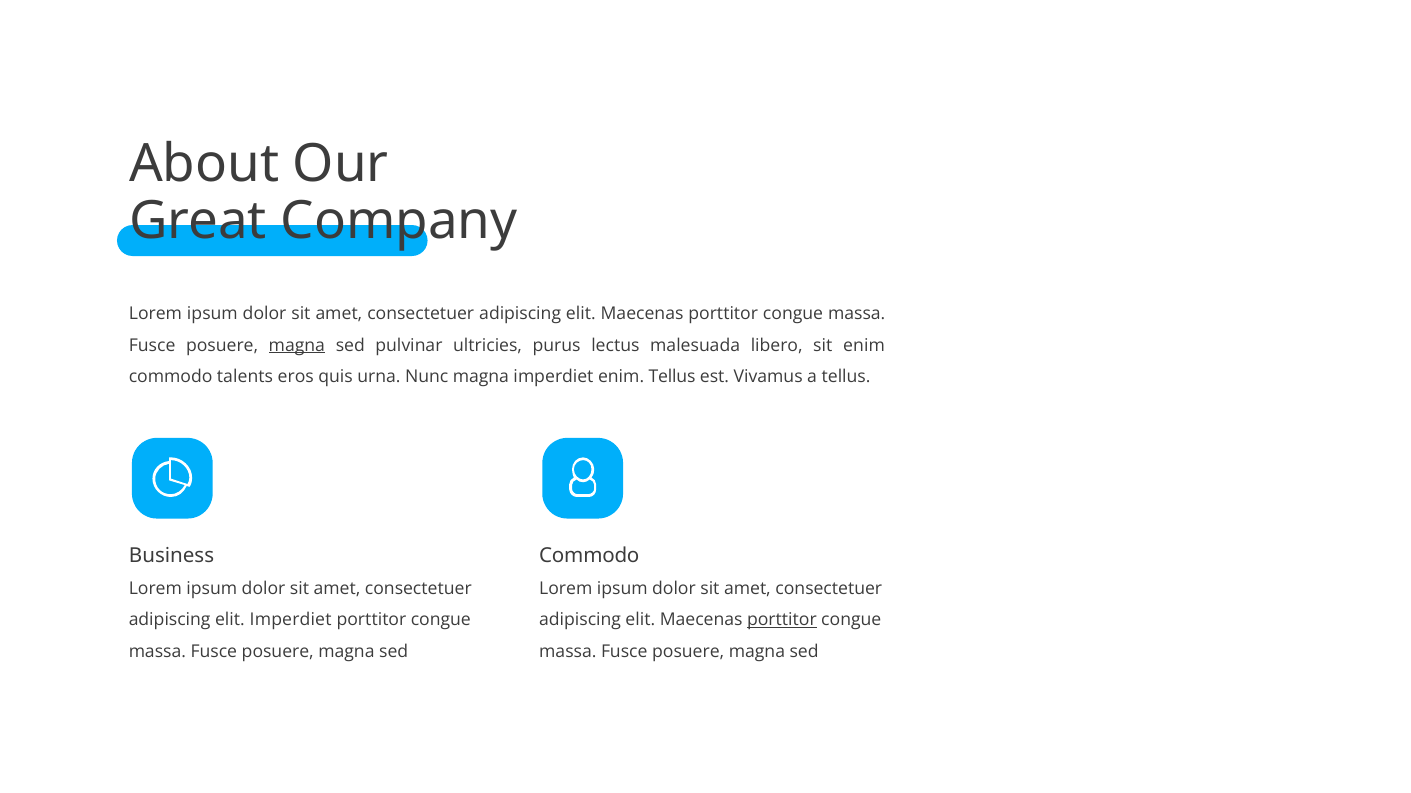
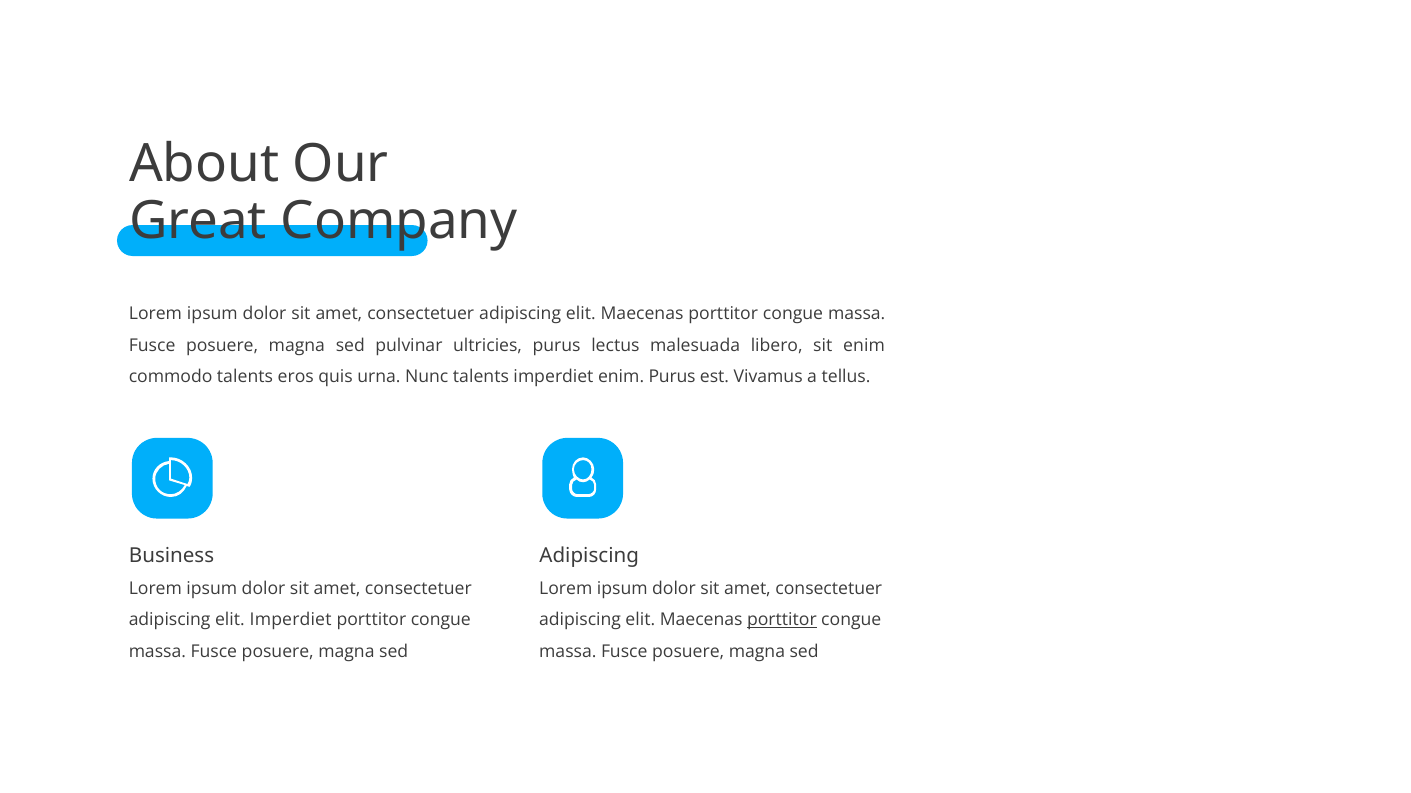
magna underline: present -> none (297, 346)
Nunc magna: magna -> talents (481, 377)
enim Tellus: Tellus -> Purus (672, 377)
Commodo: Commodo -> Adipiscing (589, 556)
